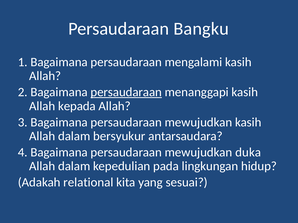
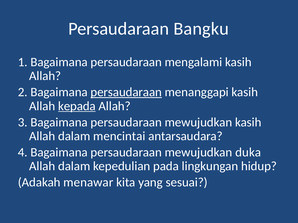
kepada underline: none -> present (77, 106)
bersyukur: bersyukur -> mencintai (119, 136)
relational: relational -> menawar (88, 183)
